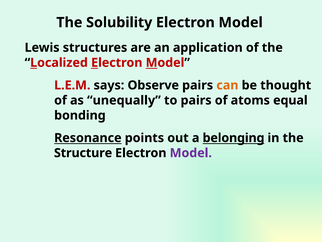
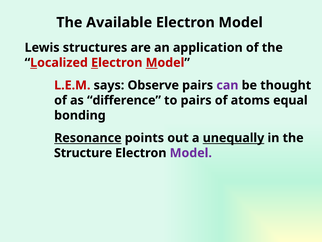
Solubility: Solubility -> Available (119, 22)
can colour: orange -> purple (227, 85)
unequally: unequally -> difference (124, 100)
belonging: belonging -> unequally (233, 138)
